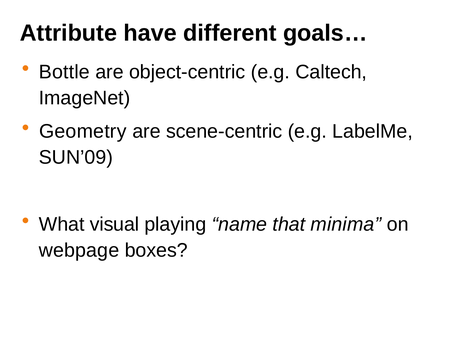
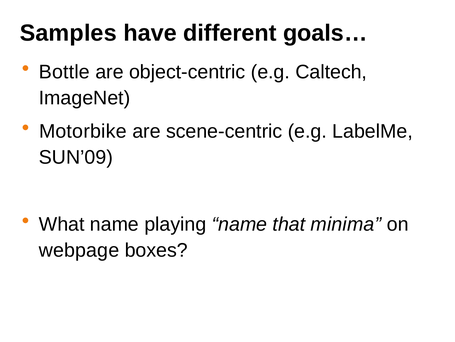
Attribute: Attribute -> Samples (68, 33)
Geometry: Geometry -> Motorbike (83, 131)
What visual: visual -> name (114, 224)
